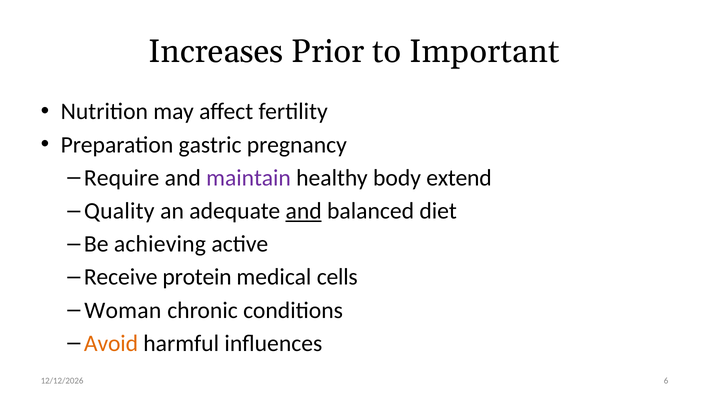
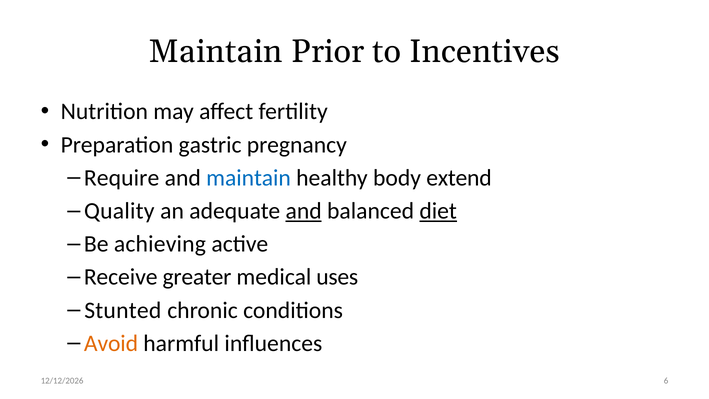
Increases: Increases -> Maintain (216, 51)
Important: Important -> Incentives (484, 51)
maintain colour: purple -> blue (249, 178)
diet underline: none -> present (438, 211)
protein: protein -> greater (197, 277)
cells: cells -> uses (337, 277)
Woman: Woman -> Stunted (123, 310)
